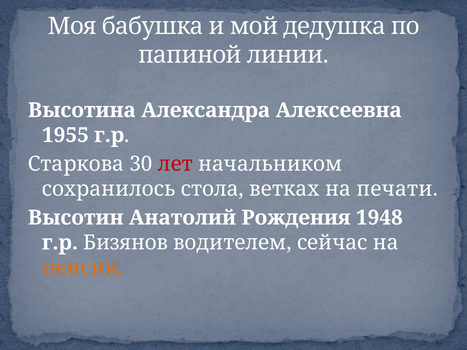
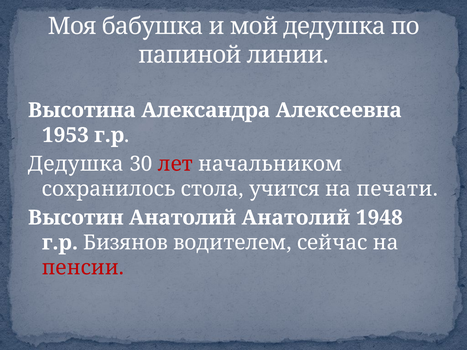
1955: 1955 -> 1953 (65, 135)
Старкова: Старкова -> Дедушка (76, 164)
ветках: ветках -> учится (285, 189)
Анатолий Рождения: Рождения -> Анатолий (296, 218)
пенсии colour: orange -> red (83, 268)
